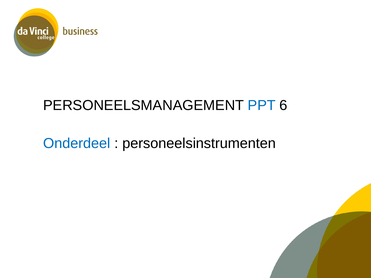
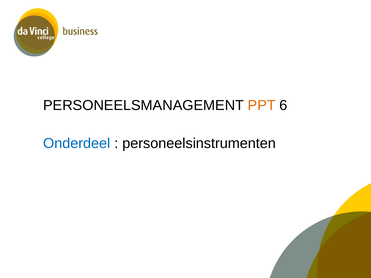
PPT colour: blue -> orange (262, 105)
